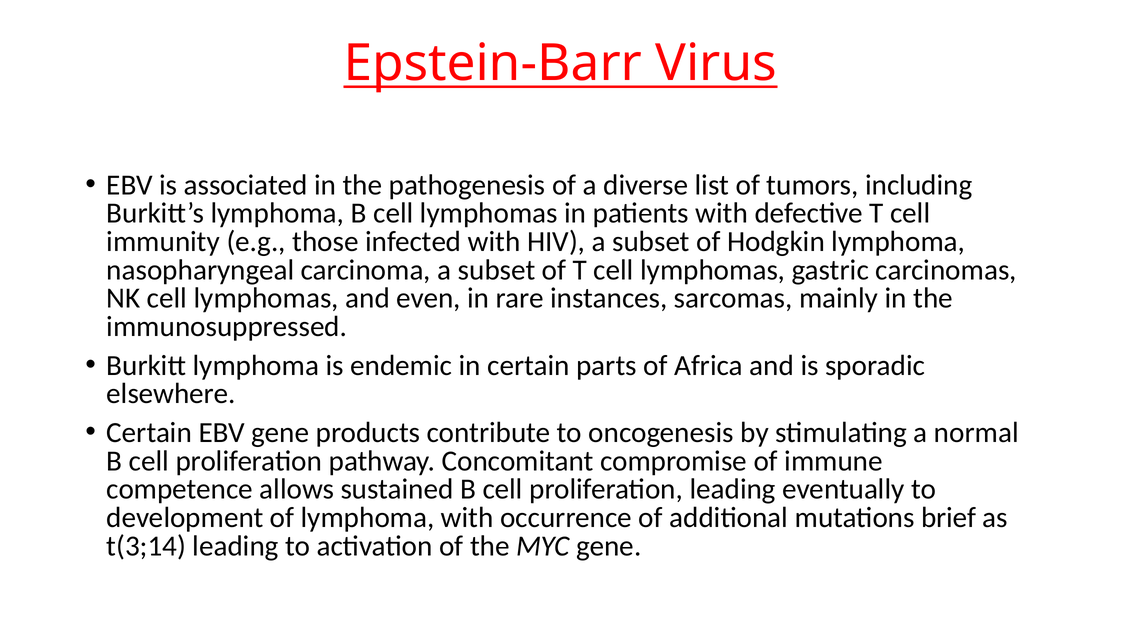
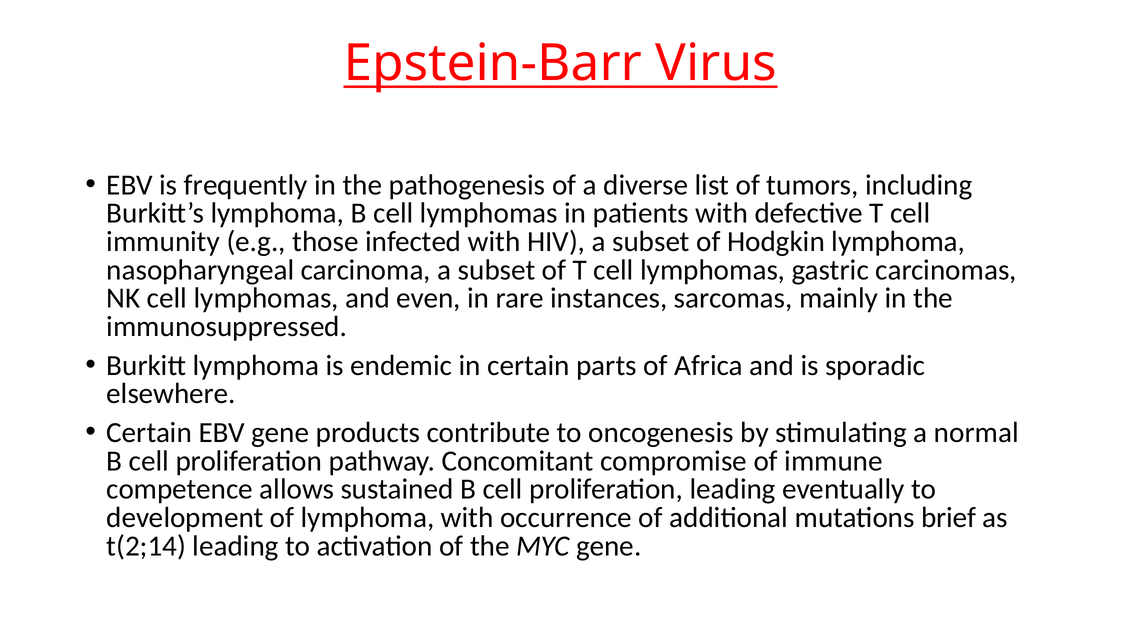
associated: associated -> frequently (246, 185)
t(3;14: t(3;14 -> t(2;14 (146, 547)
